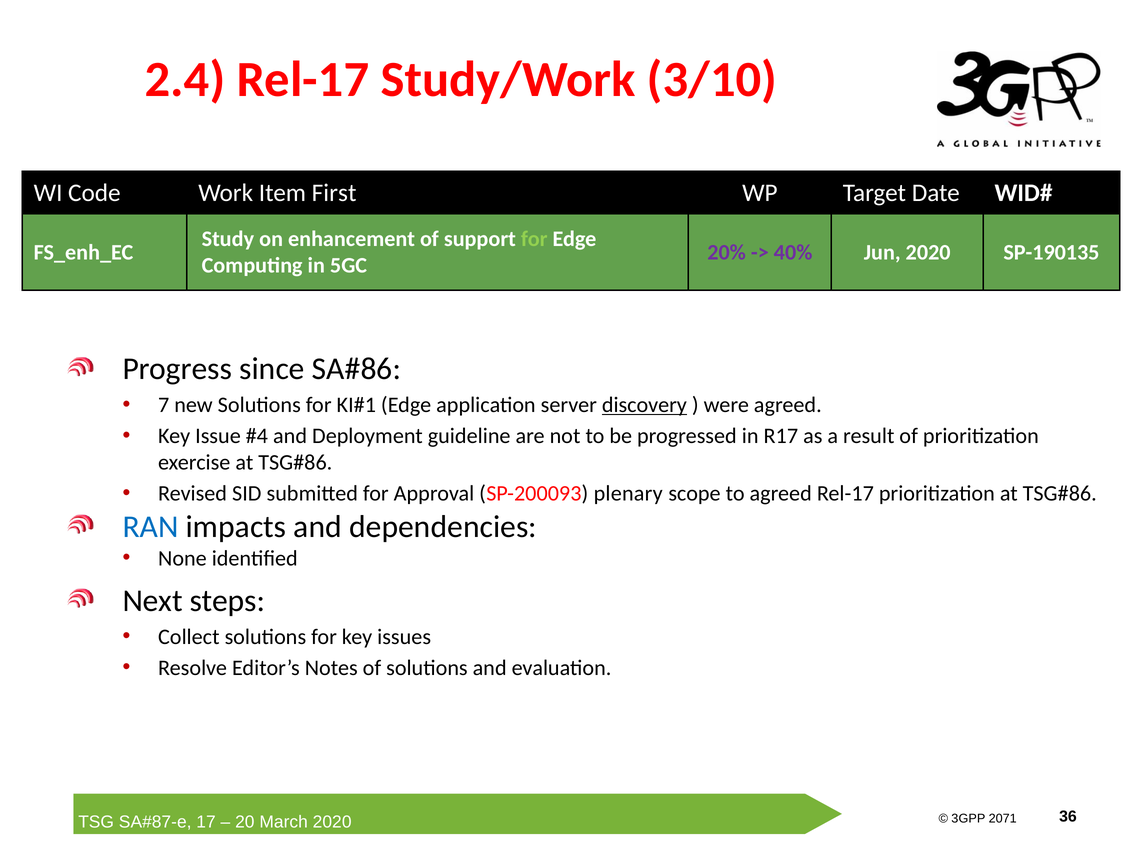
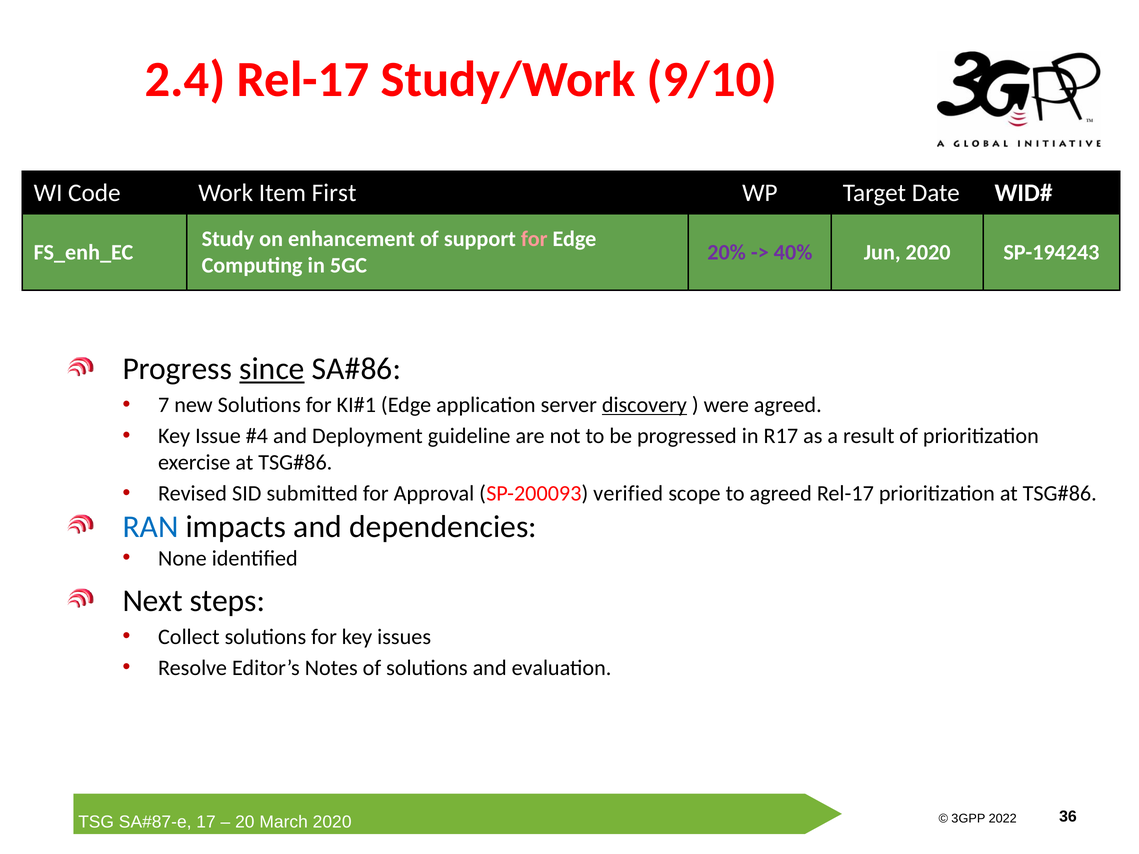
3/10: 3/10 -> 9/10 (712, 79)
for colour: light green -> pink (534, 239)
SP-190135: SP-190135 -> SP-194243 (1051, 252)
since underline: none -> present (272, 369)
plenary: plenary -> verified (628, 494)
2071: 2071 -> 2022 (1003, 819)
